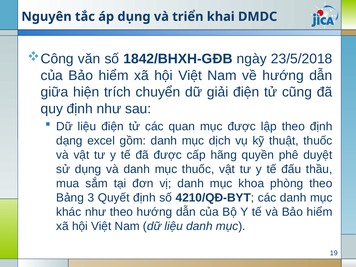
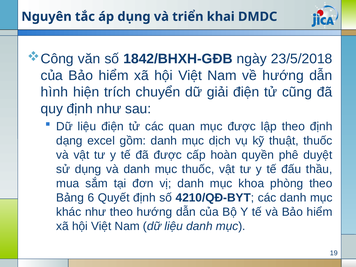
giữa: giữa -> hình (54, 92)
hãng: hãng -> hoàn (224, 155)
3: 3 -> 6 (91, 198)
